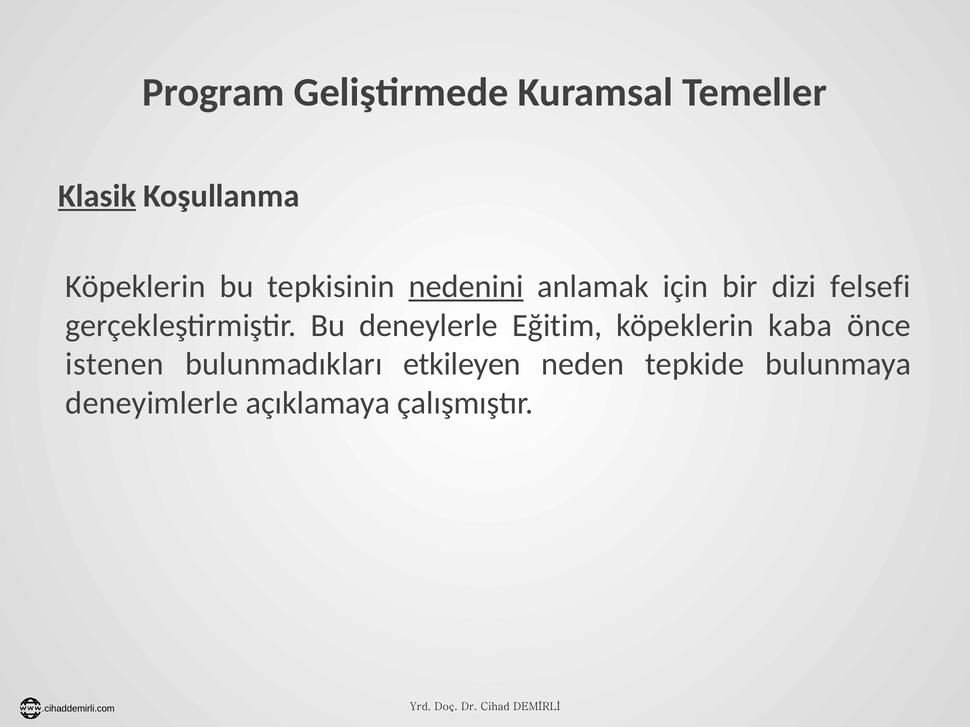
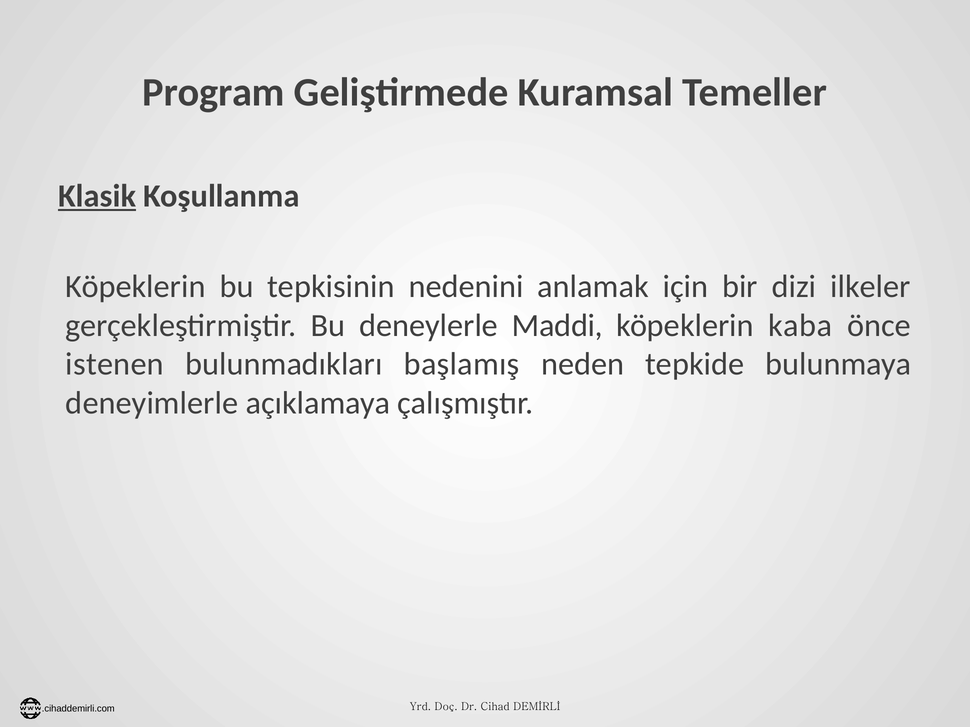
nedenini underline: present -> none (466, 287)
felsefi: felsefi -> ilkeler (870, 287)
Eğitim: Eğitim -> Maddi (557, 326)
etkileyen: etkileyen -> başlamış (462, 364)
